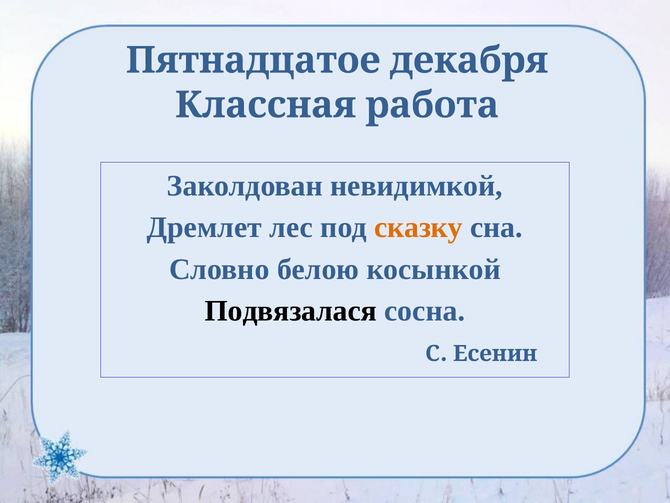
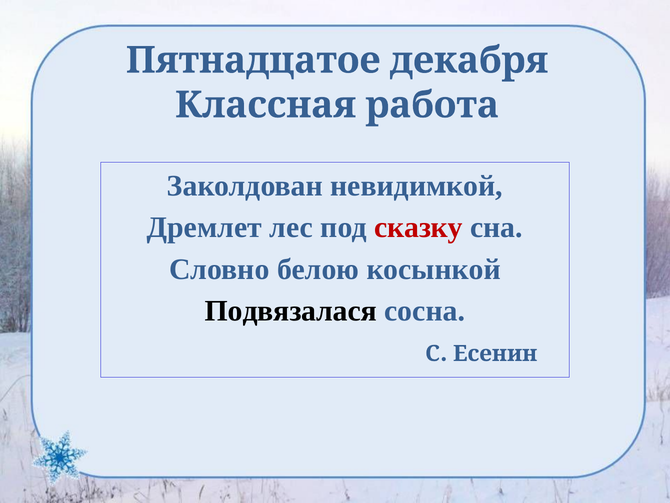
сказку colour: orange -> red (418, 227)
